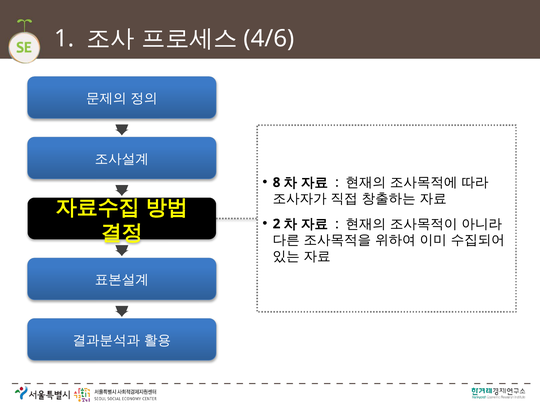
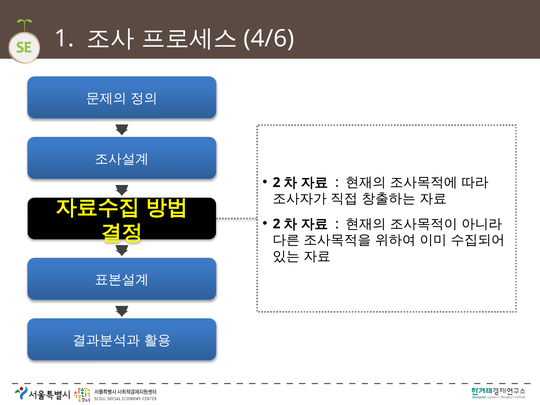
8: 8 -> 2 (277, 183)
